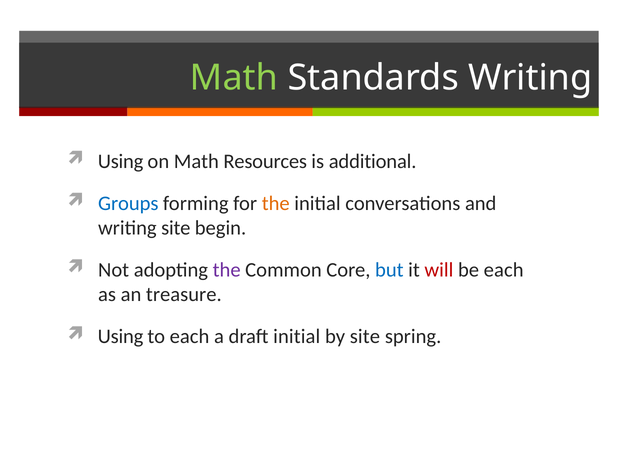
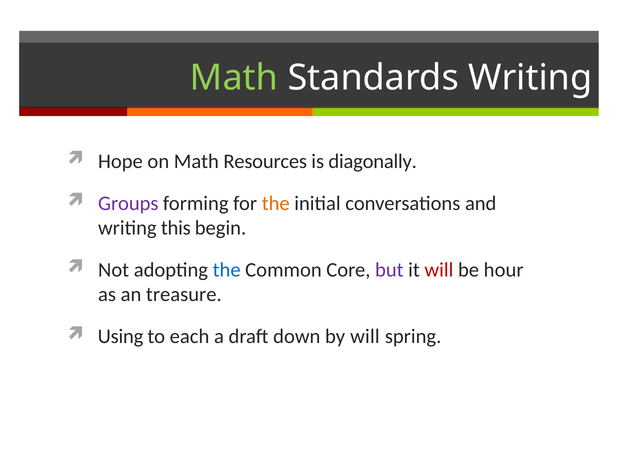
Using: Using -> Hope (120, 161)
additional: additional -> diagonally (373, 161)
Groups colour: blue -> purple (128, 203)
writing site: site -> this (176, 228)
the colour: purple -> blue (227, 270)
but colour: blue -> purple (389, 270)
be each: each -> hour (504, 270)
draft initial: initial -> down (297, 336)
by site: site -> will (365, 336)
